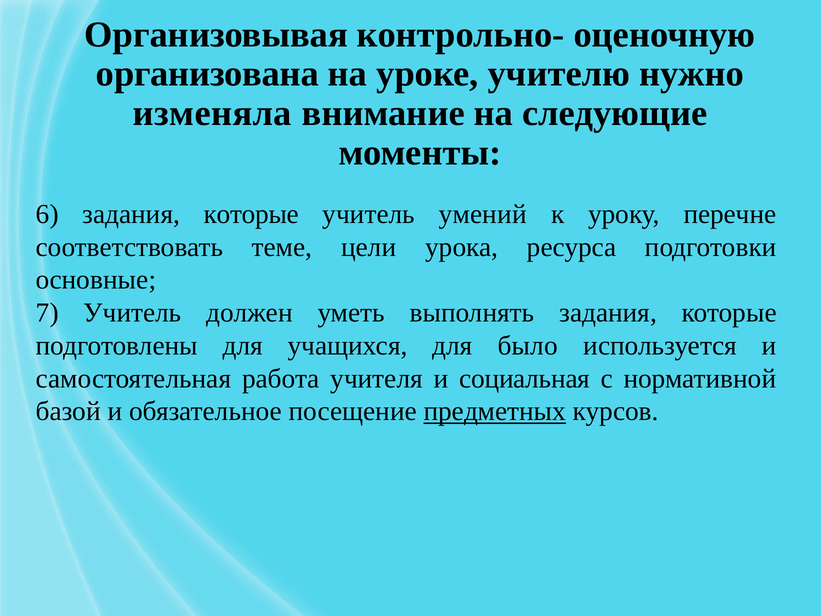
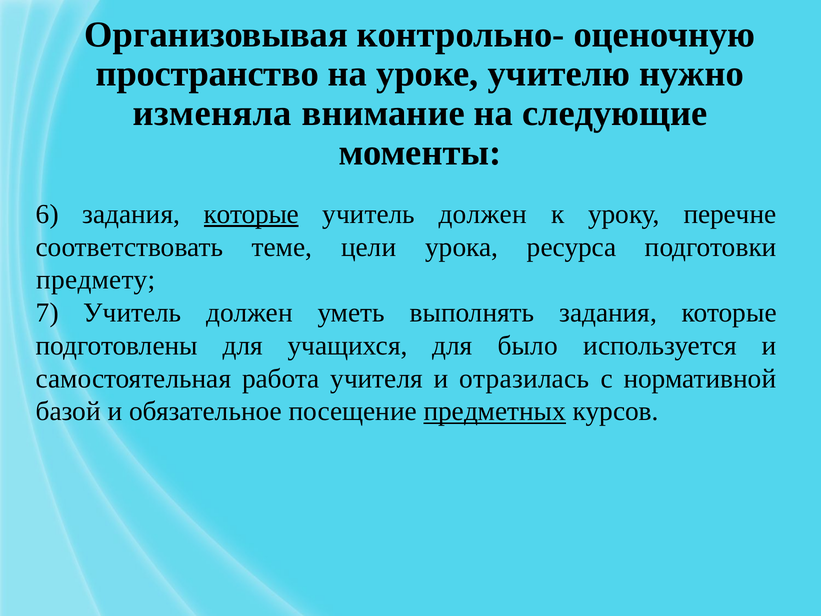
организована: организована -> пространство (207, 74)
которые underline: none -> present (251, 214)
умений: умений -> должен (483, 214)
основные: основные -> предмету (96, 280)
социальная: социальная -> отразилась (524, 378)
